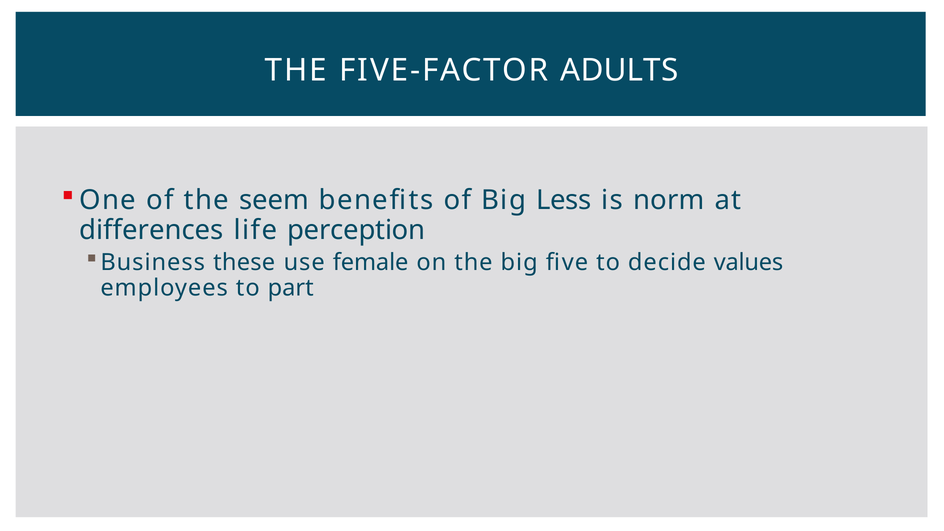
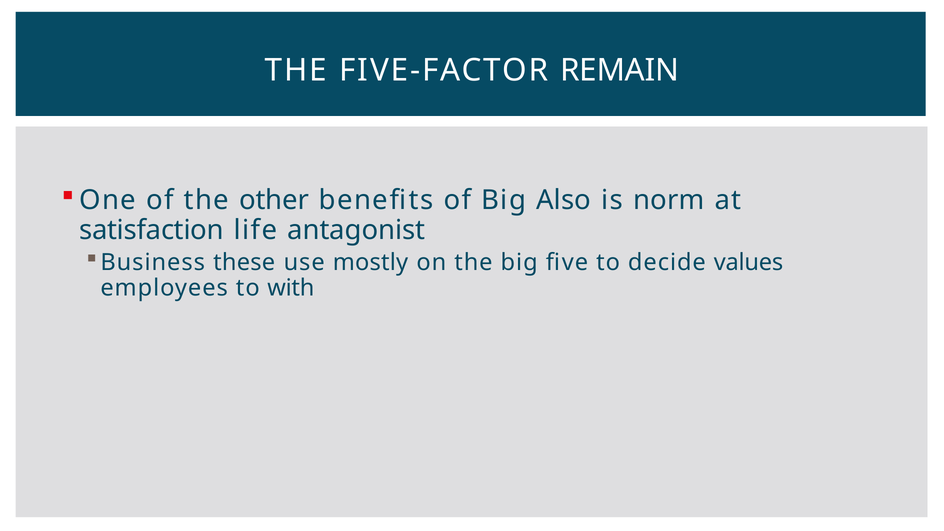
ADULTS: ADULTS -> REMAIN (620, 71)
seem: seem -> other (274, 200)
Less: Less -> Also (564, 200)
differences: differences -> satisfaction (152, 230)
perception: perception -> antagonist (356, 230)
female: female -> mostly (370, 262)
part: part -> with (291, 288)
